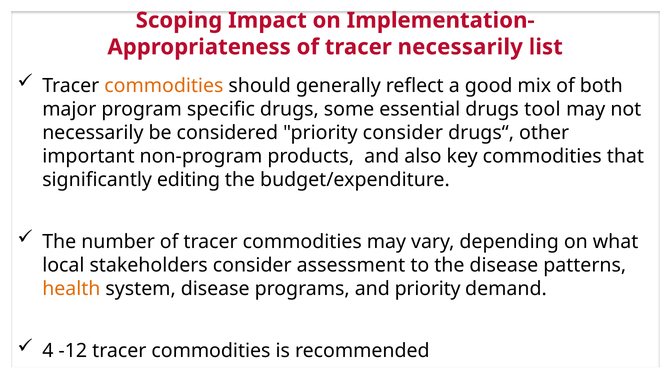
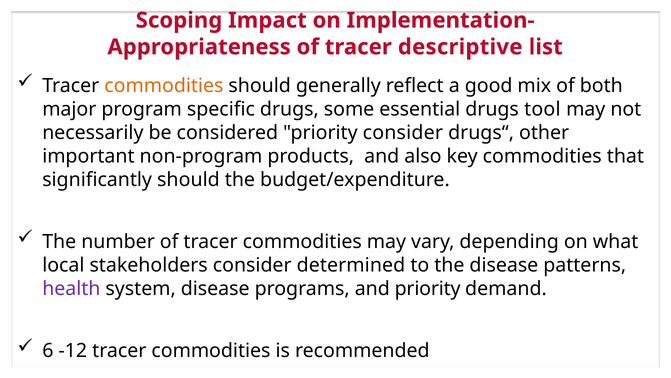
tracer necessarily: necessarily -> descriptive (460, 47)
significantly editing: editing -> should (188, 180)
assessment: assessment -> determined (351, 265)
health colour: orange -> purple (71, 288)
4: 4 -> 6 (48, 350)
